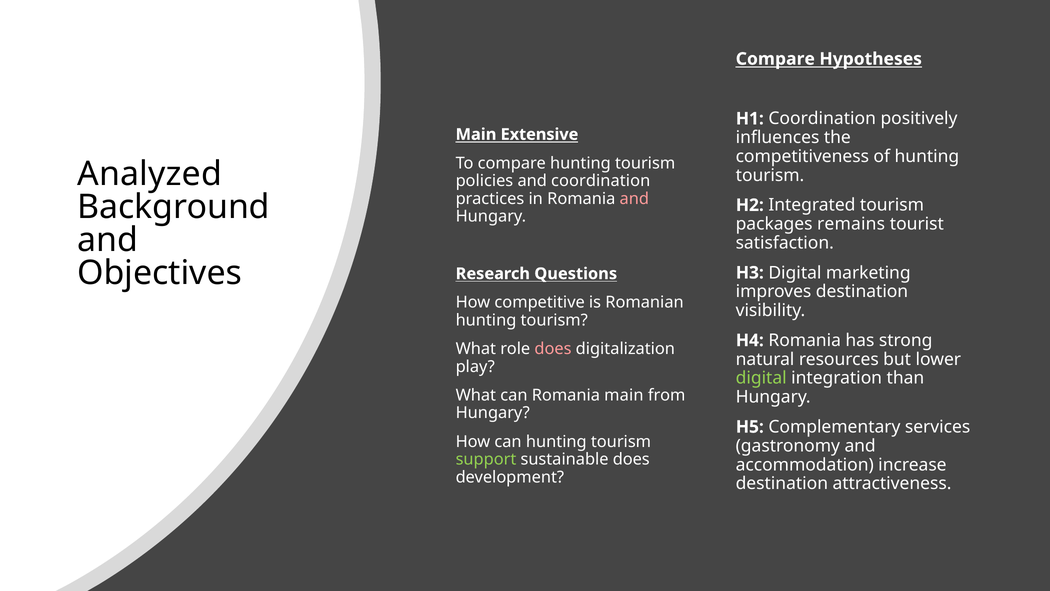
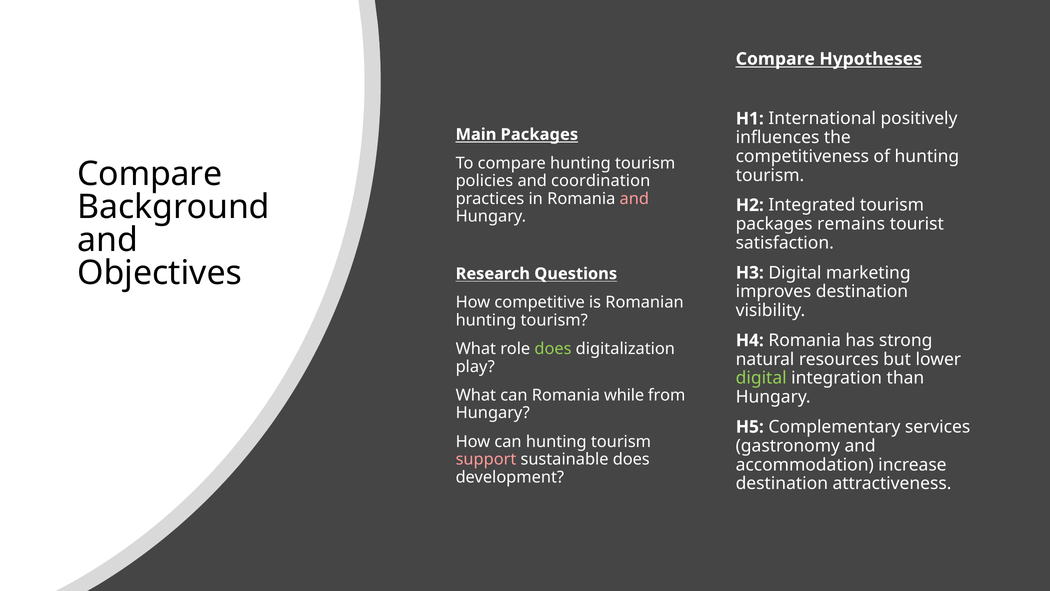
H1 Coordination: Coordination -> International (822, 119)
Main Extensive: Extensive -> Packages (539, 134)
Analyzed: Analyzed -> Compare (150, 174)
does colour: pink -> light green (553, 349)
Romania main: main -> while (624, 395)
support colour: light green -> pink (486, 459)
